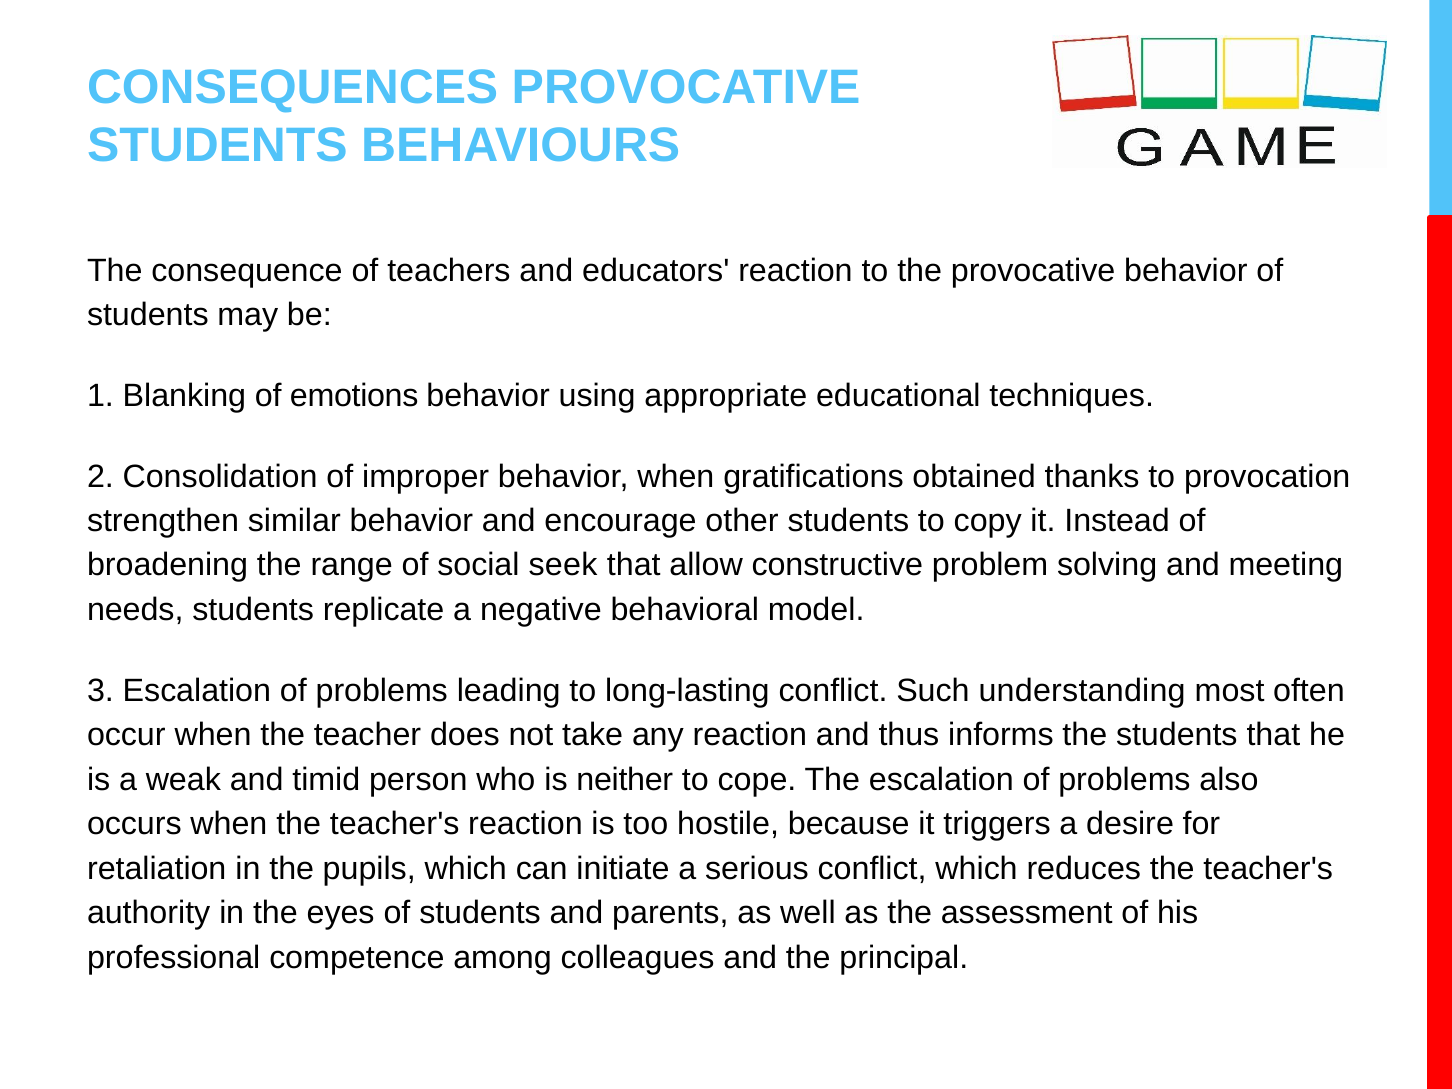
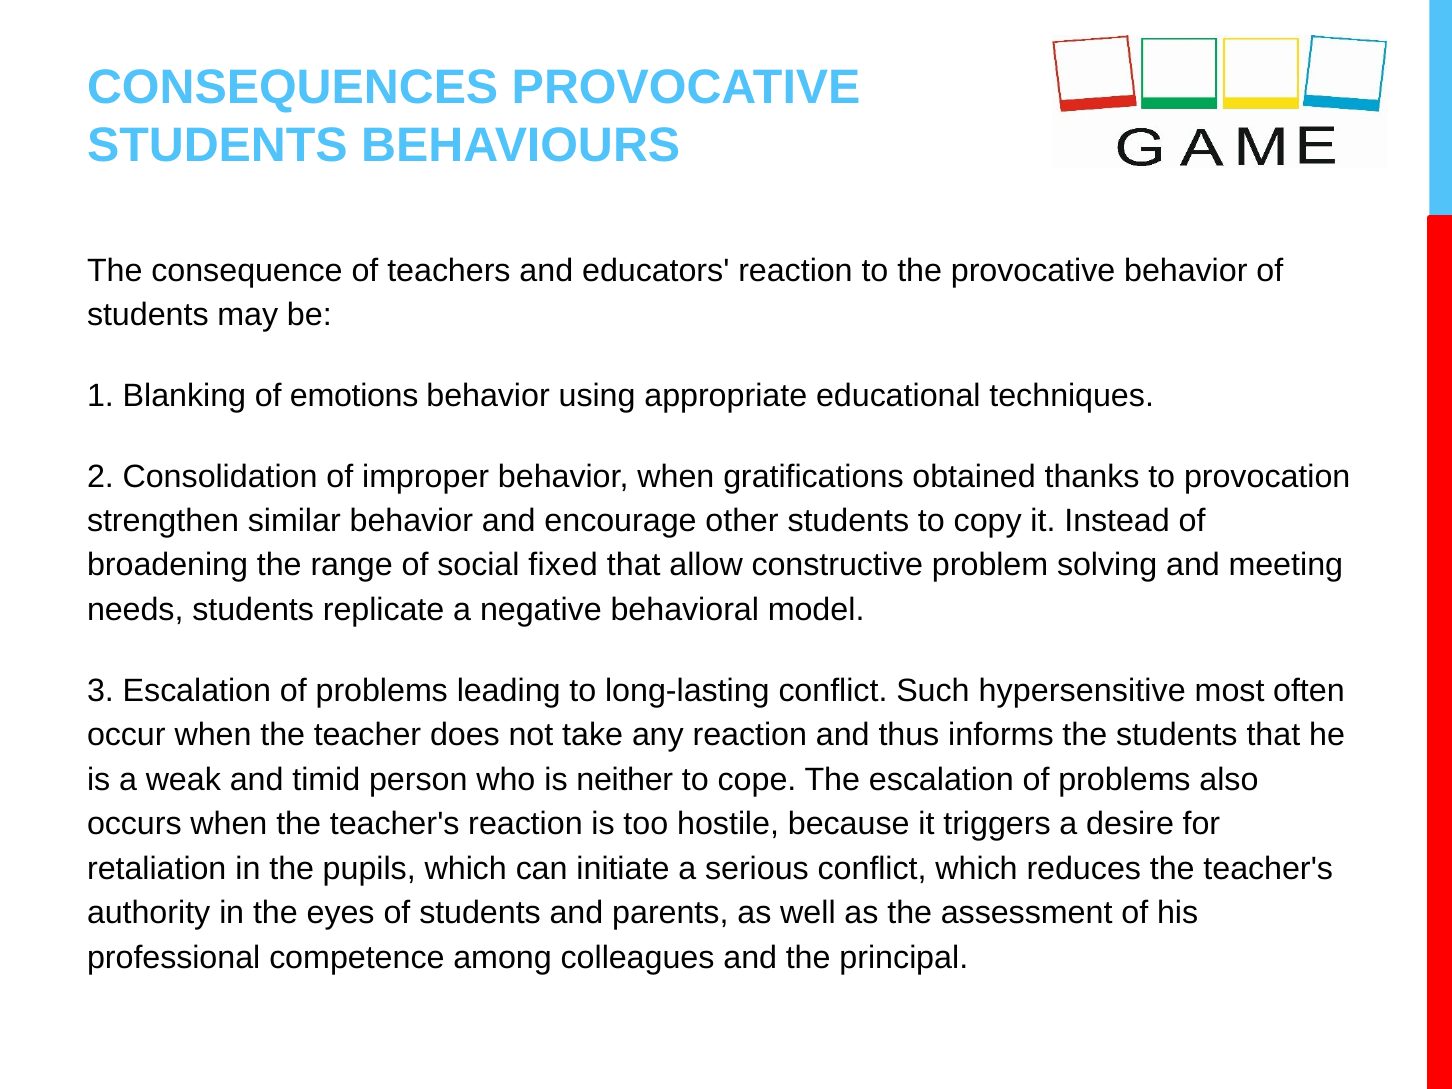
seek: seek -> fixed (563, 565)
understanding: understanding -> hypersensitive (1082, 691)
